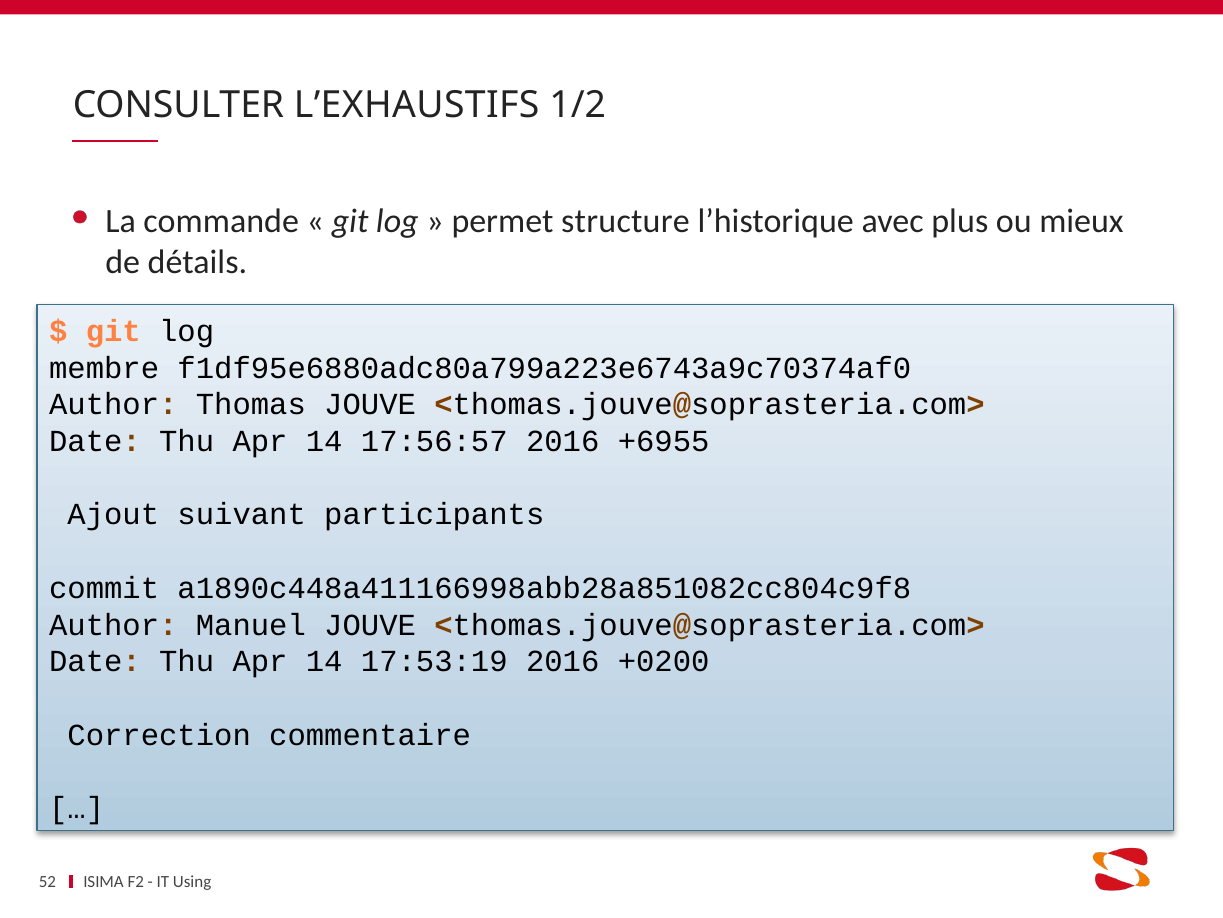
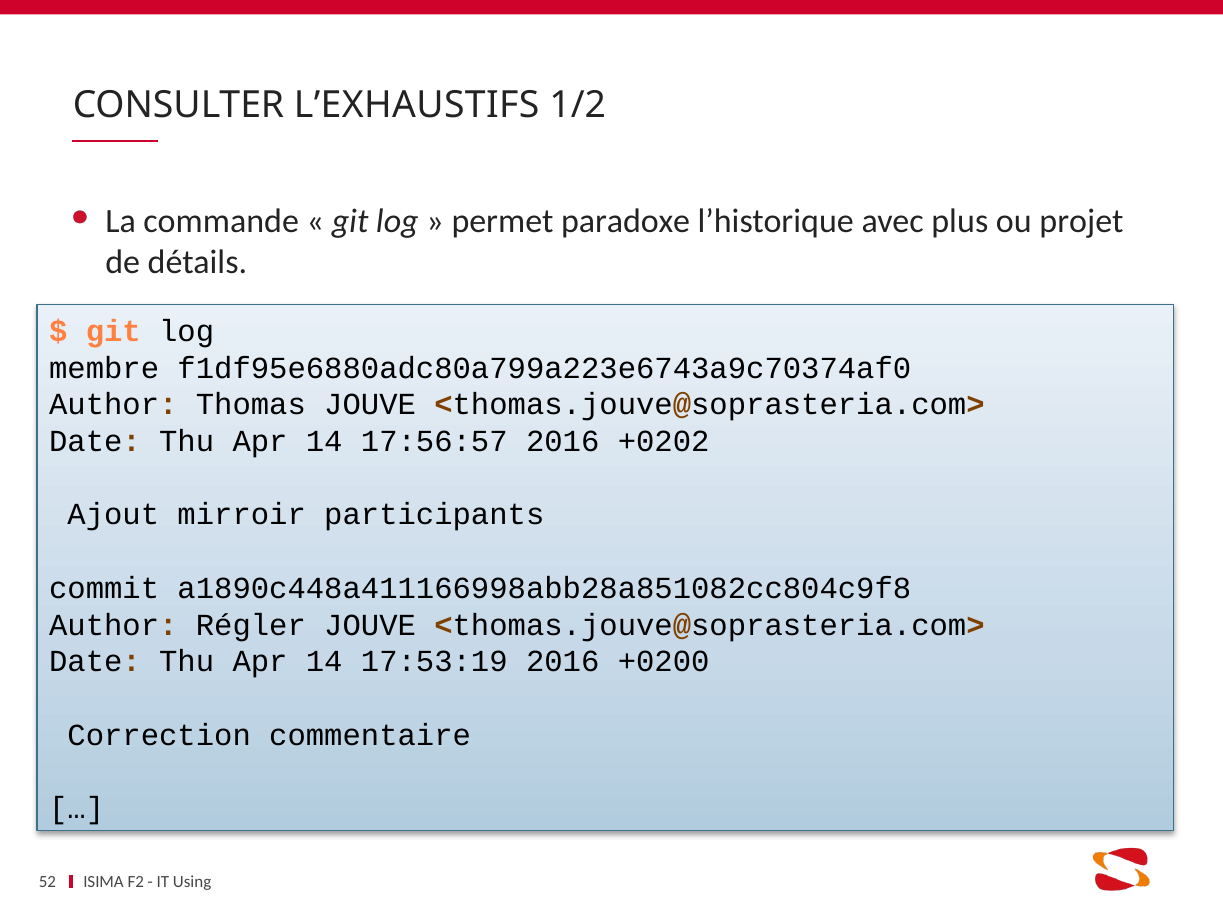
structure: structure -> paradoxe (626, 221)
mieux: mieux -> projet (1081, 221)
+6955: +6955 -> +0202 (664, 441)
suivant: suivant -> mirroir (242, 514)
Manuel: Manuel -> Régler (251, 625)
